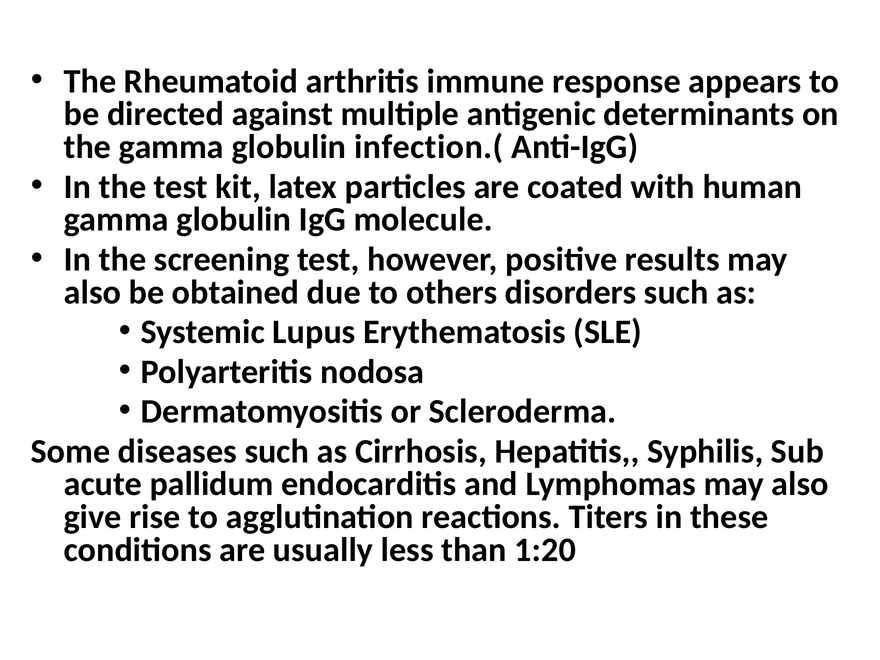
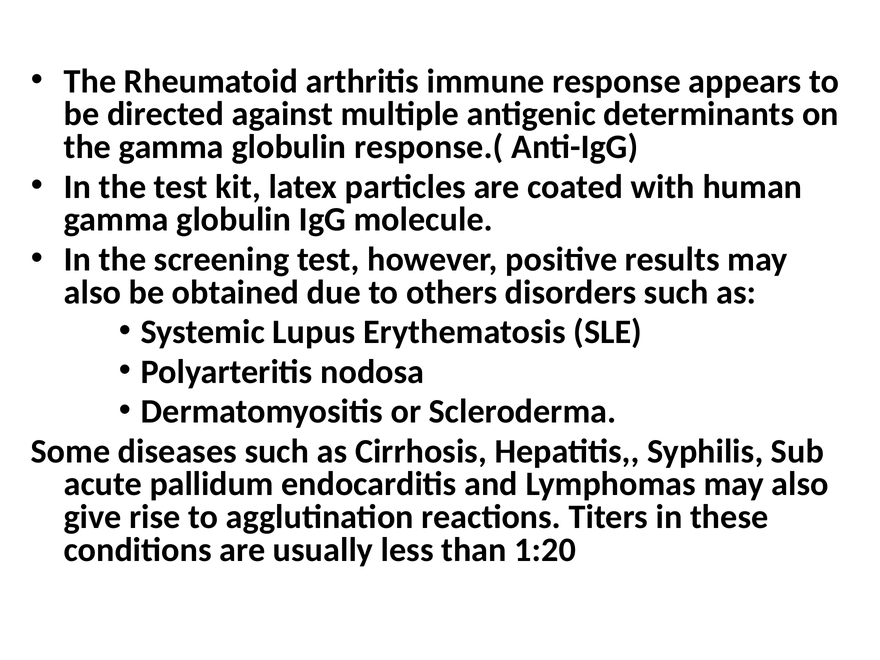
infection.(: infection.( -> response.( (429, 147)
